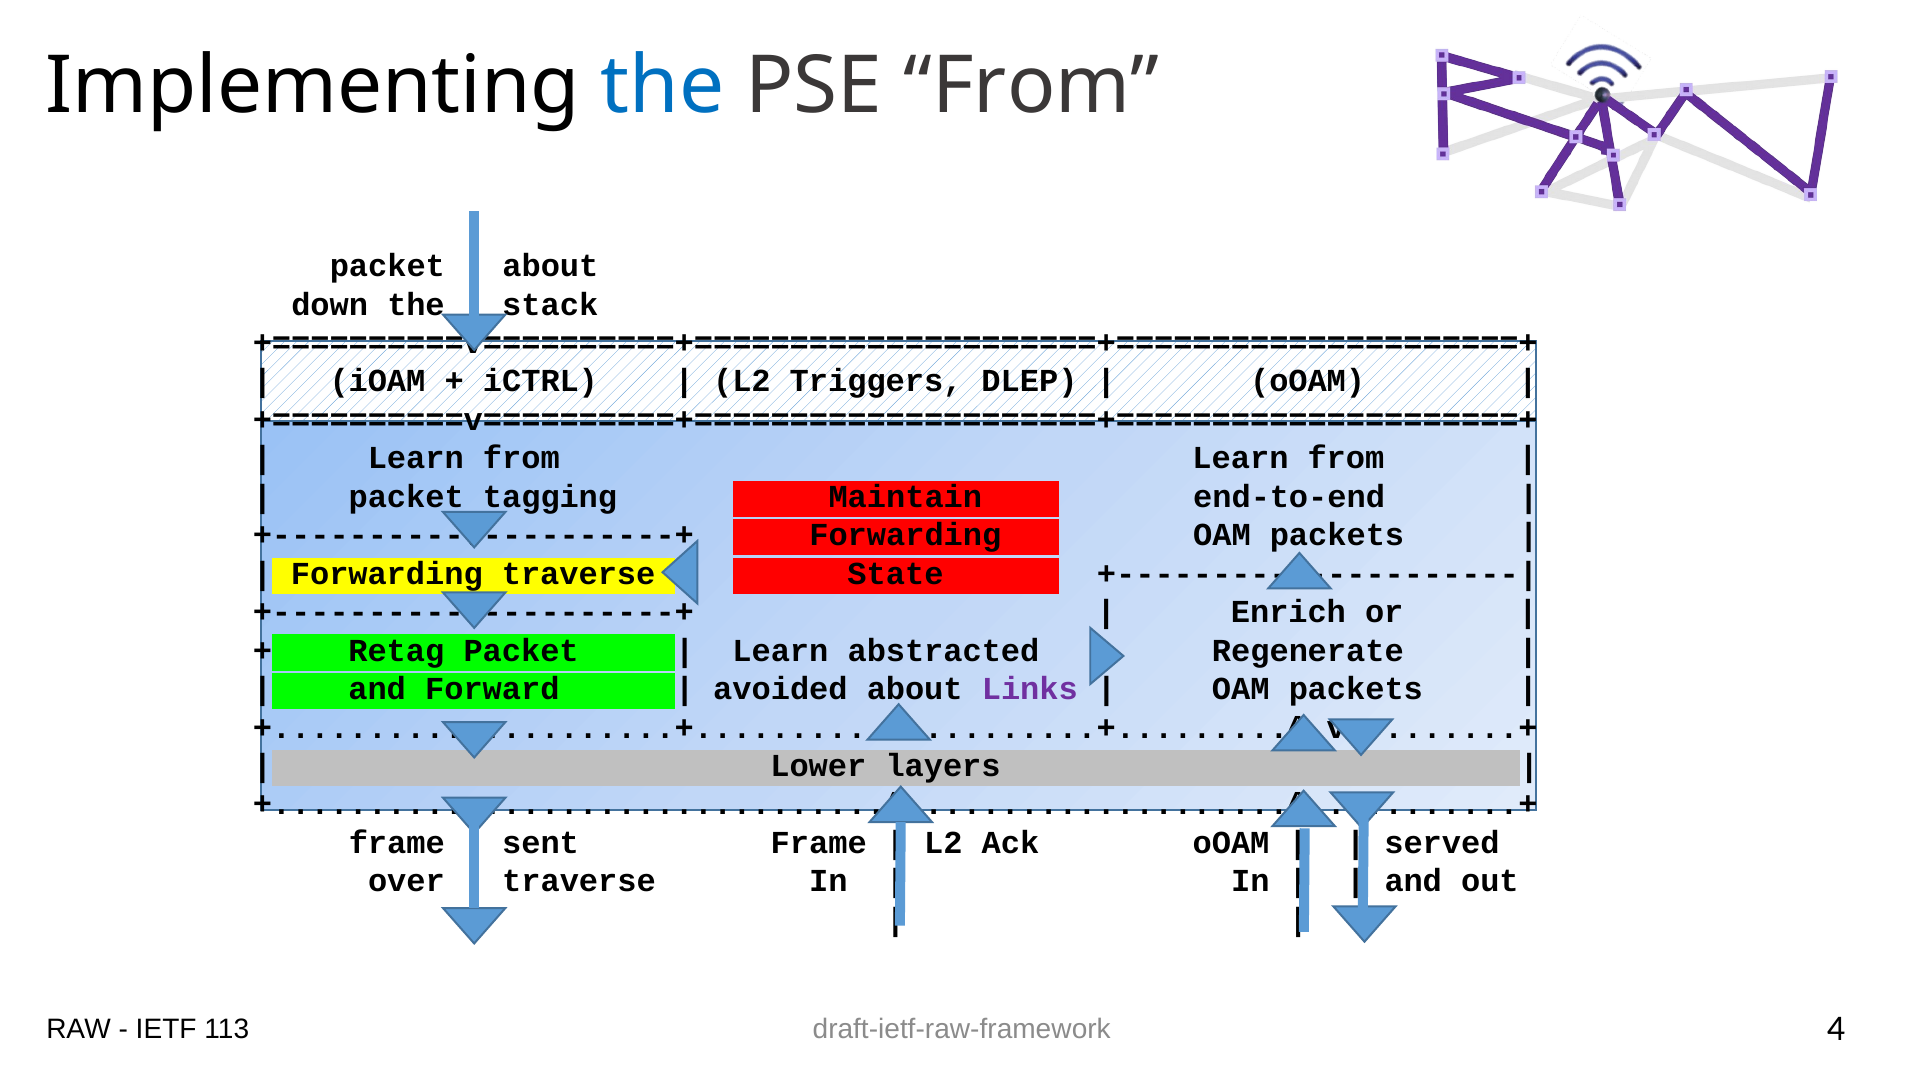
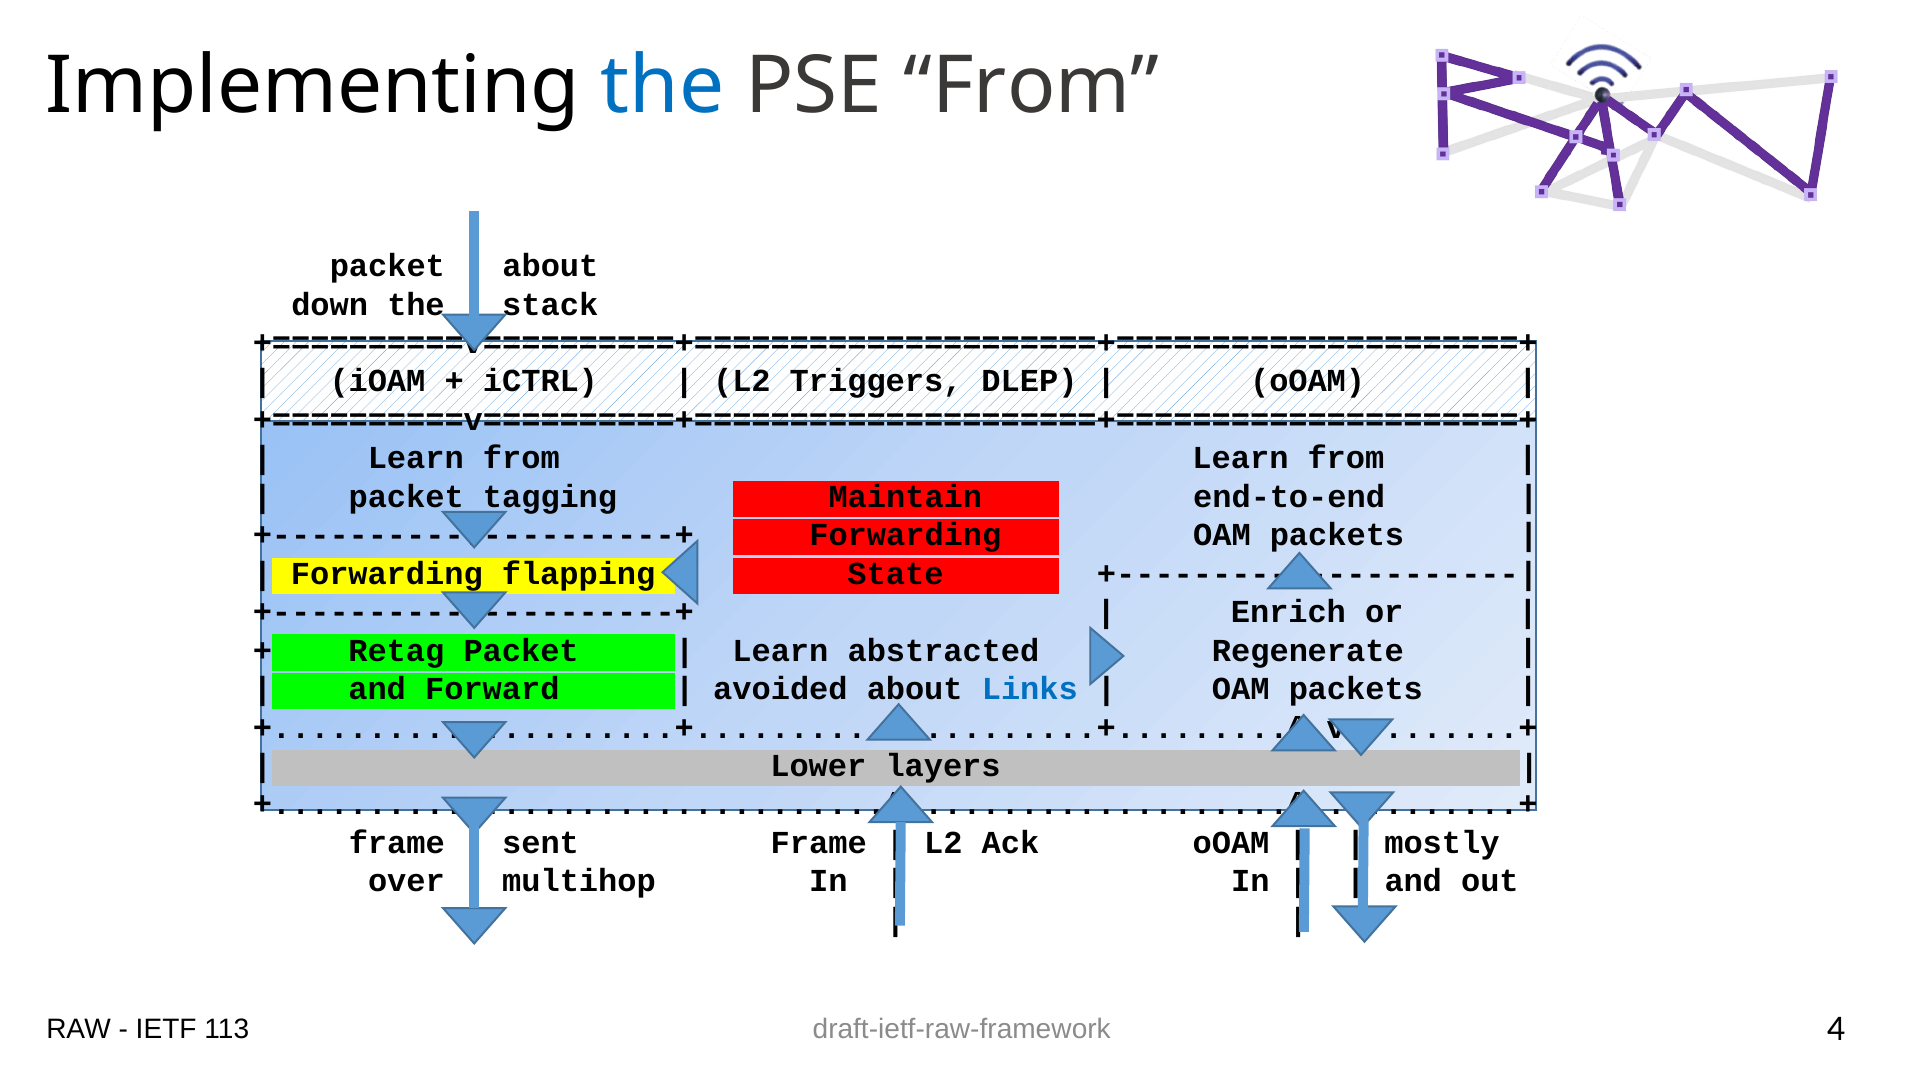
Forwarding traverse: traverse -> flapping (579, 574)
Links colour: purple -> blue (1030, 689)
served: served -> mostly (1442, 843)
traverse: traverse -> multihop (579, 882)
